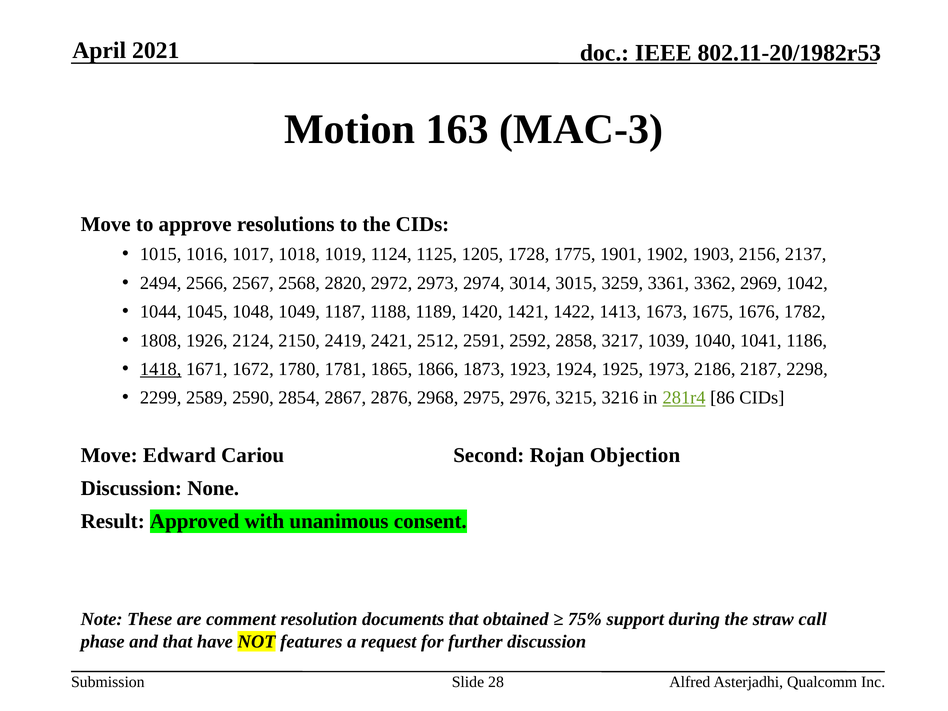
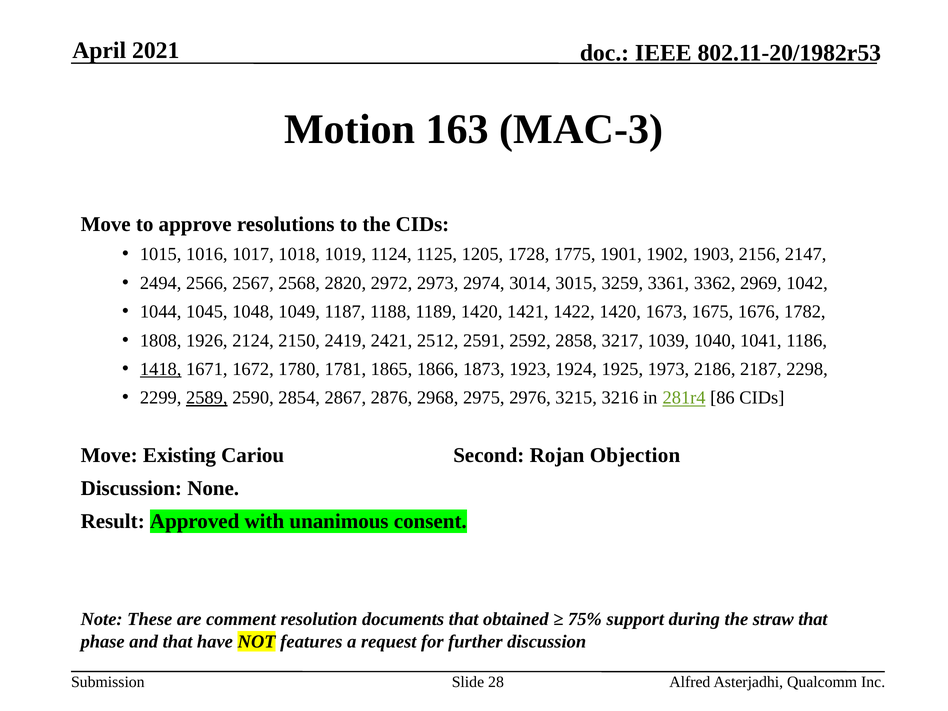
2137: 2137 -> 2147 (806, 254)
1422 1413: 1413 -> 1420 (620, 312)
2589 underline: none -> present (207, 398)
Edward: Edward -> Existing (179, 455)
straw call: call -> that (813, 619)
